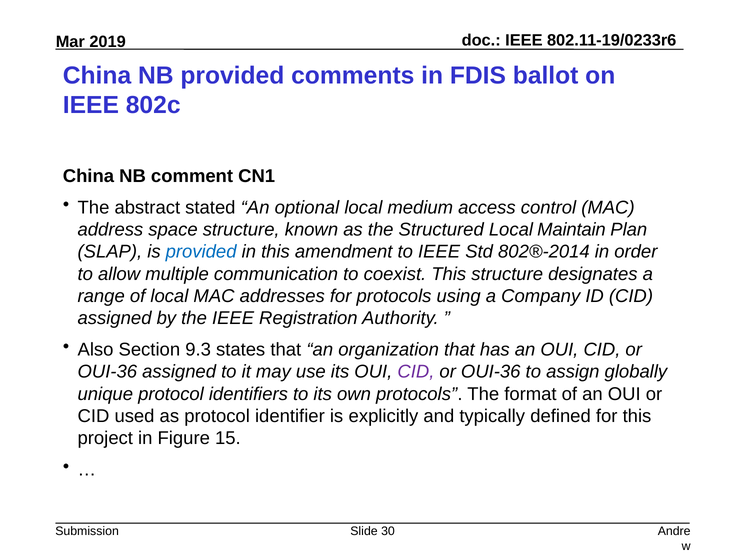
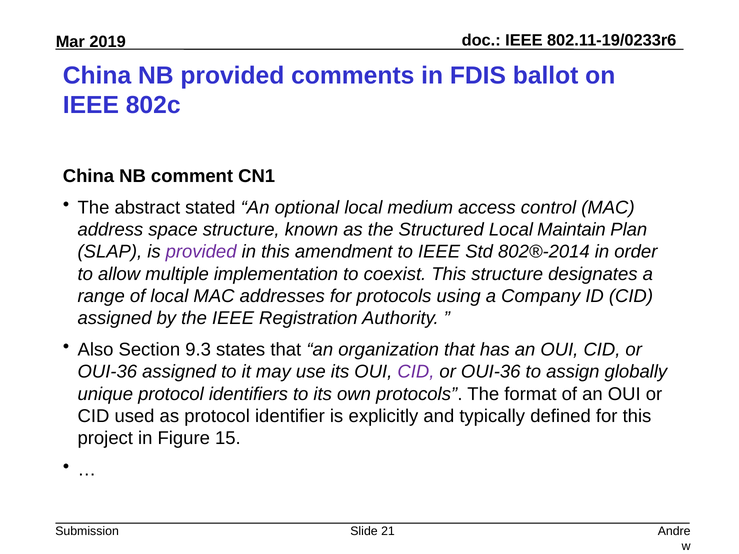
provided colour: blue -> purple (201, 252)
communication: communication -> implementation (276, 274)
30: 30 -> 21 (388, 532)
